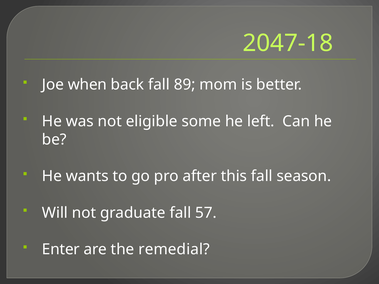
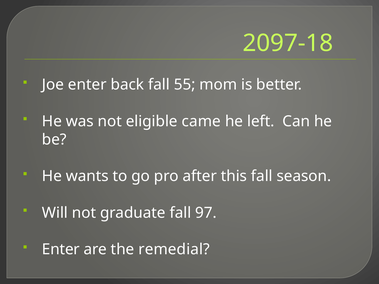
2047-18: 2047-18 -> 2097-18 (288, 43)
Joe when: when -> enter (87, 85)
89: 89 -> 55 (185, 85)
some: some -> came (201, 121)
57: 57 -> 97 (206, 213)
